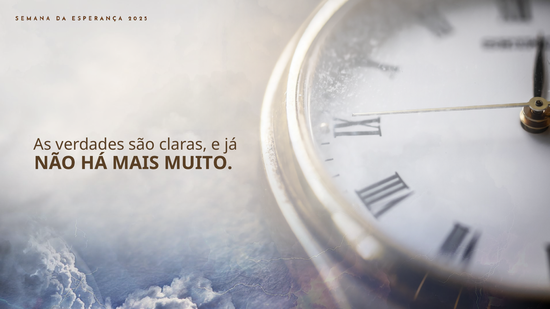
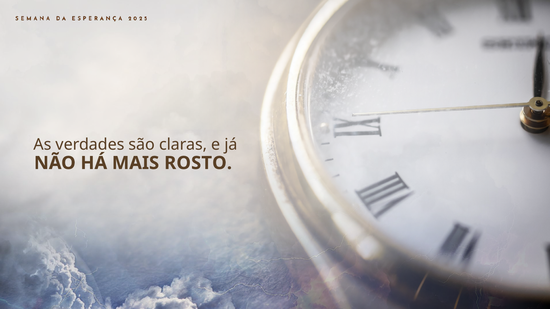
MUITO: MUITO -> ROSTO (198, 163)
